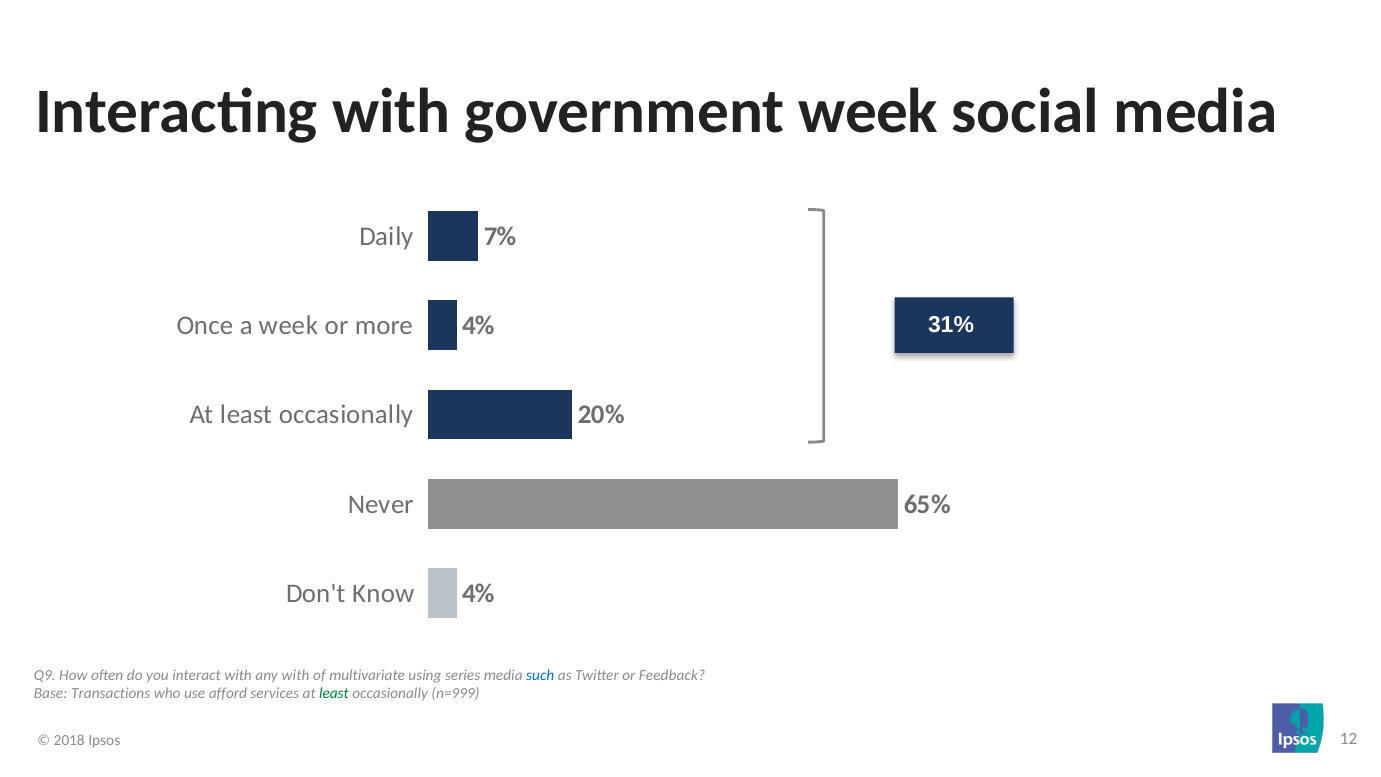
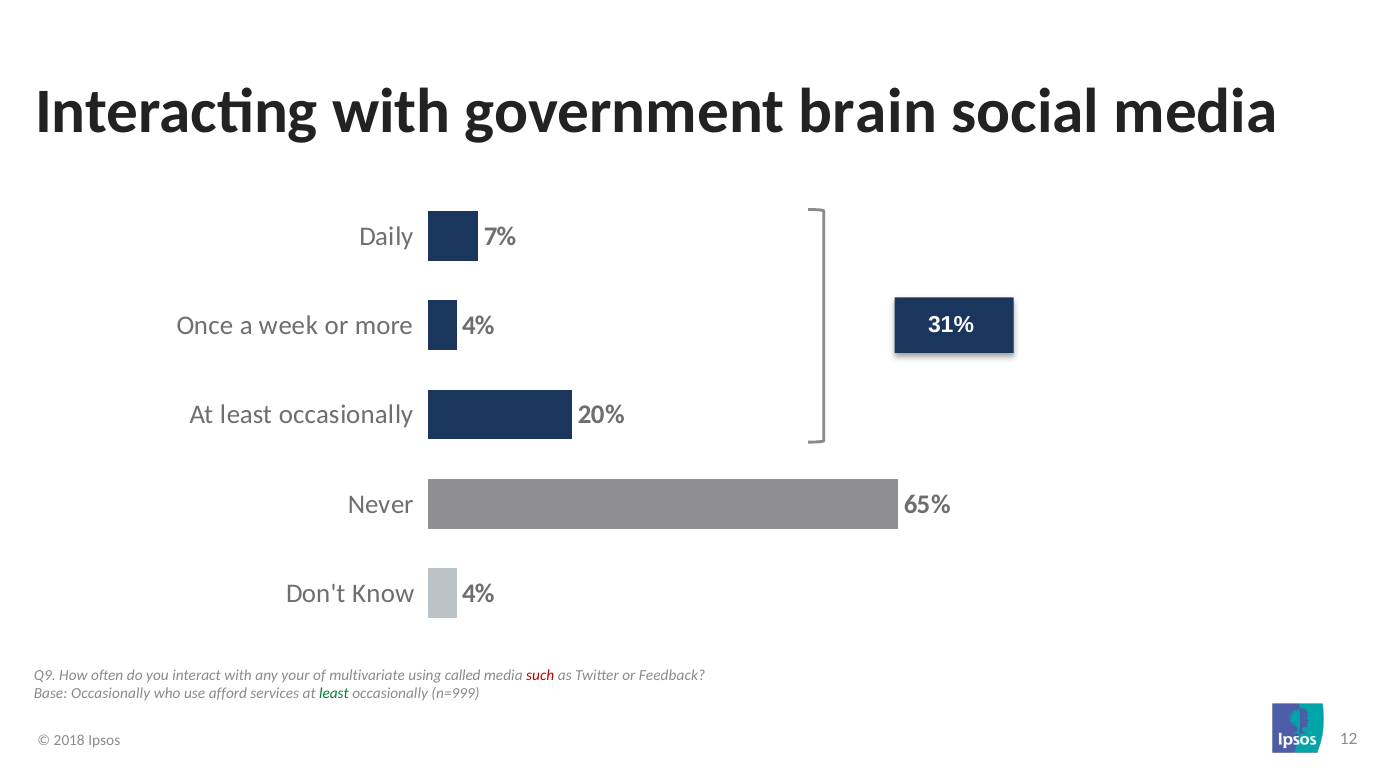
government week: week -> brain (868, 112)
any with: with -> your (295, 675)
series: series -> called (463, 675)
such colour: blue -> red (540, 675)
Base Transactions: Transactions -> Occasionally (111, 693)
